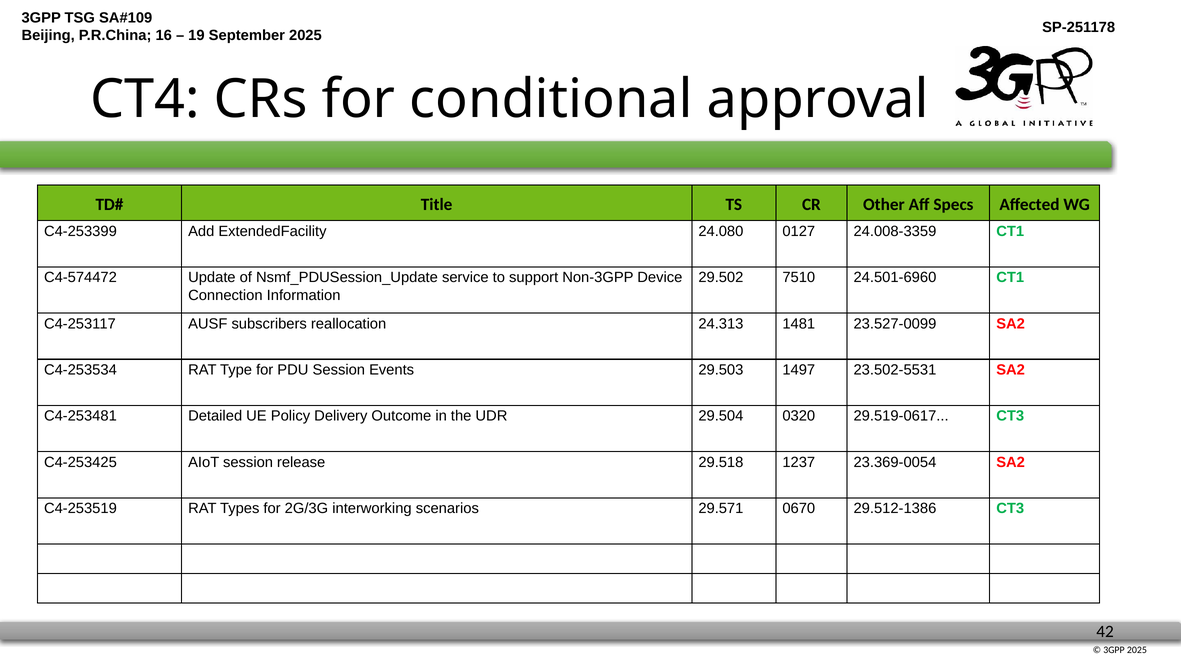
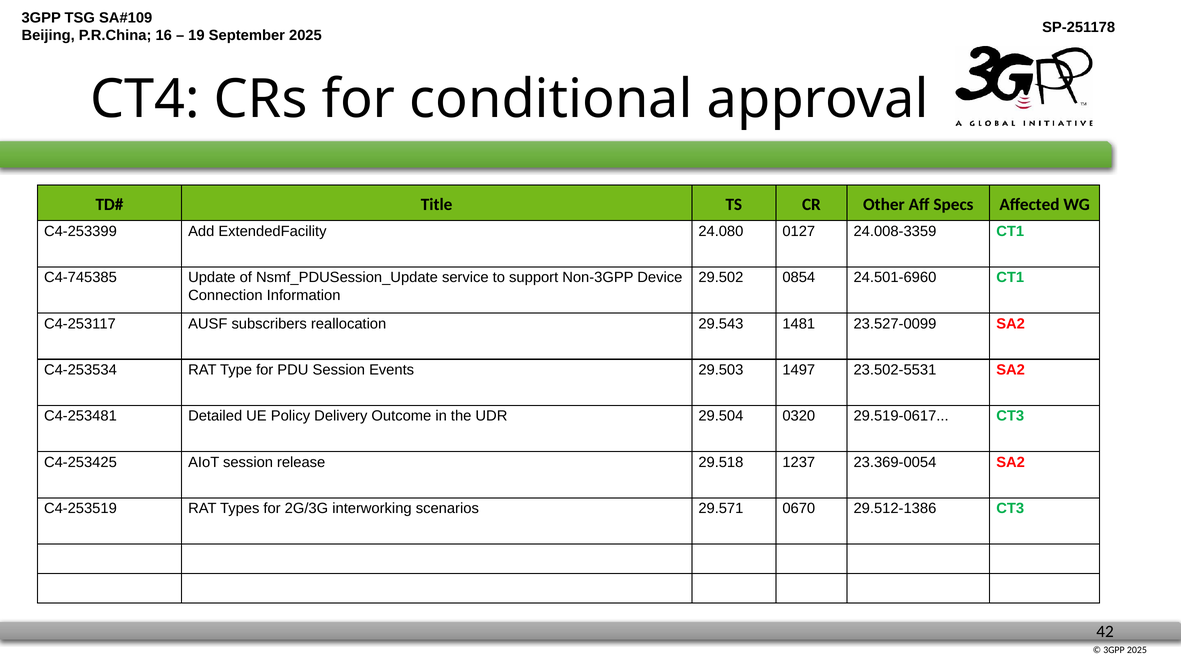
C4-574472: C4-574472 -> C4-745385 (80, 277)
7510: 7510 -> 0854 (799, 277)
24.313: 24.313 -> 29.543 (721, 323)
